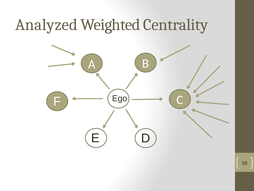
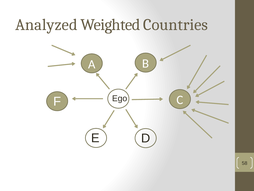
Centrality: Centrality -> Countries (176, 25)
